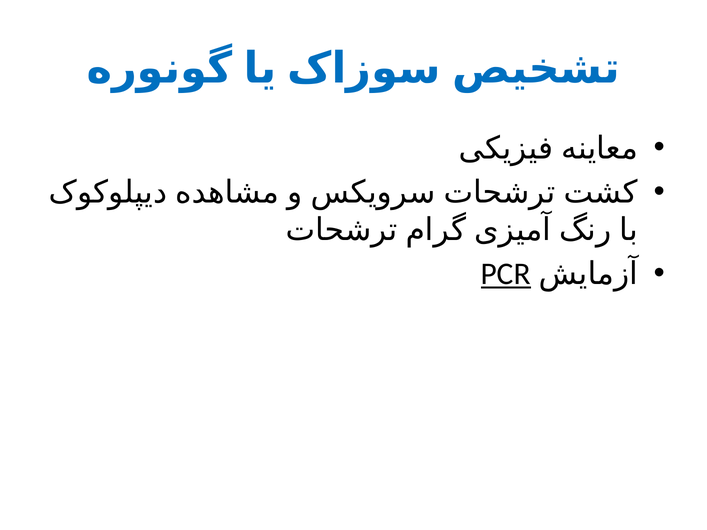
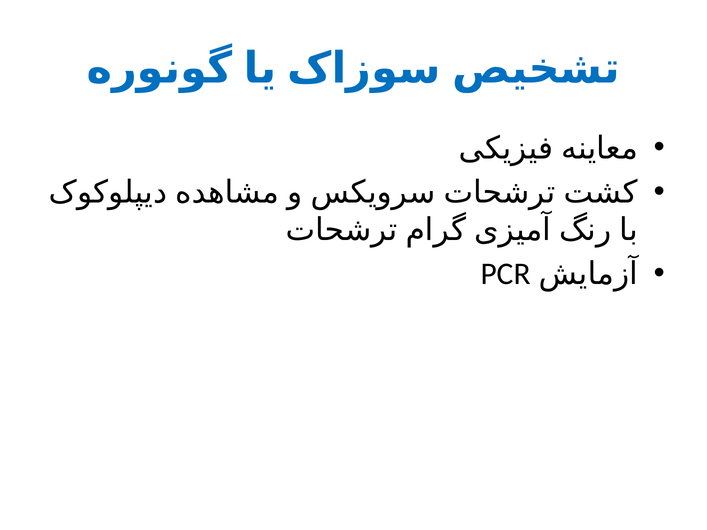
PCR underline: present -> none (506, 274)
